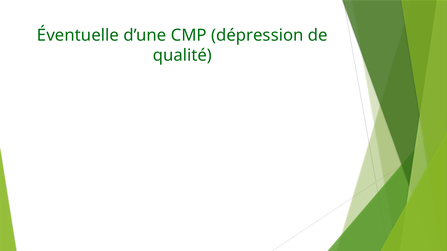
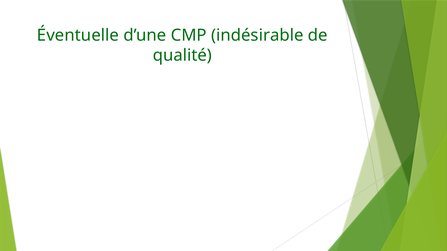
dépression: dépression -> indésirable (257, 35)
